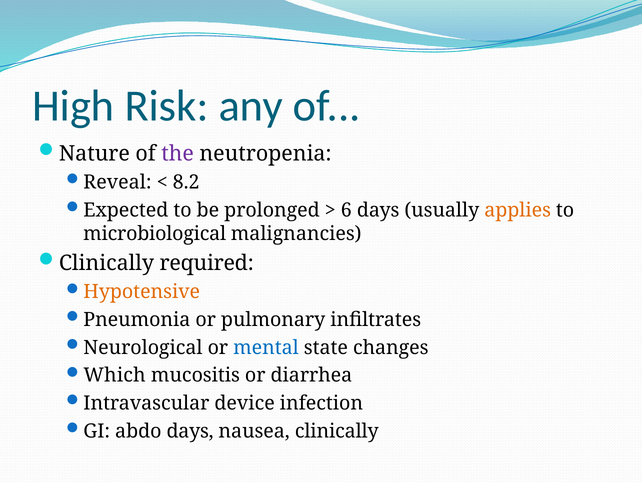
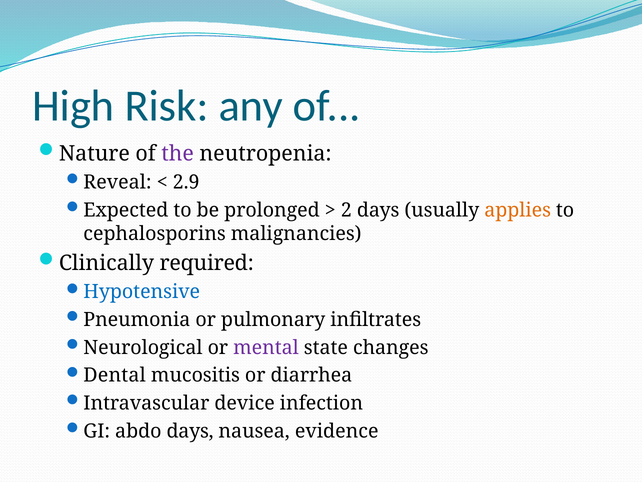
8.2: 8.2 -> 2.9 (186, 182)
6: 6 -> 2 (346, 210)
microbiological: microbiological -> cephalosporins (155, 233)
Hypotensive colour: orange -> blue (142, 292)
mental colour: blue -> purple (266, 347)
Which: Which -> Dental (115, 375)
nausea clinically: clinically -> evidence (337, 431)
